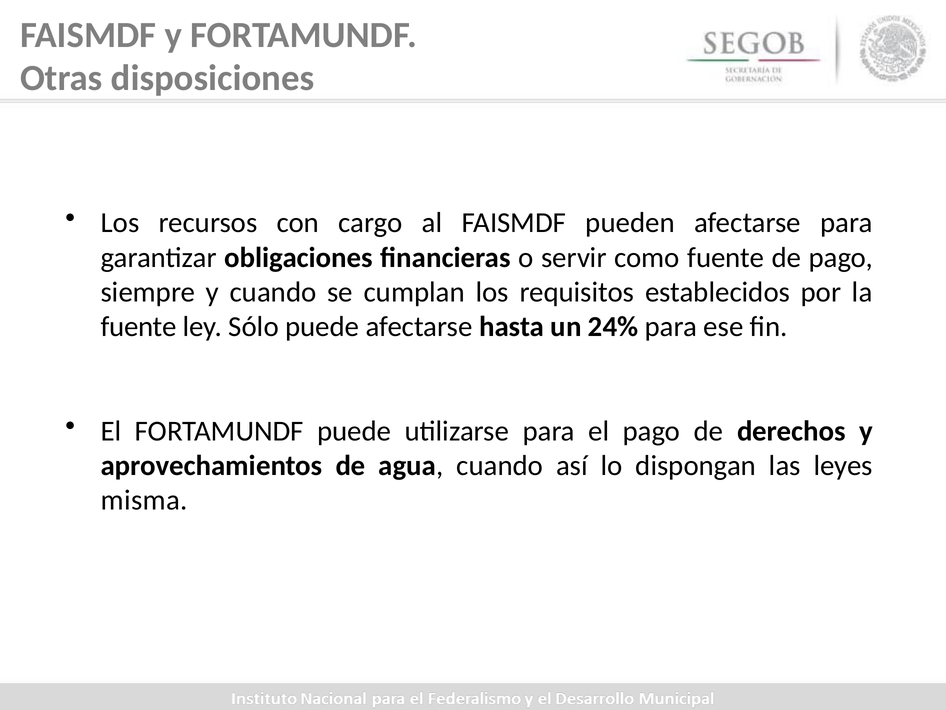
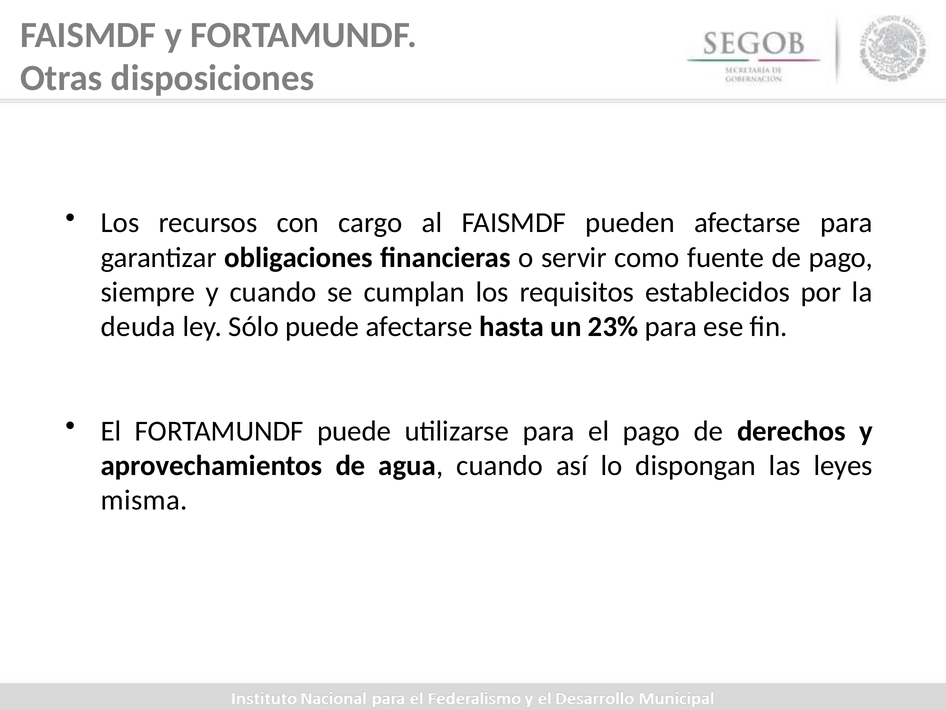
fuente: fuente -> deuda (138, 327)
24%: 24% -> 23% (613, 327)
